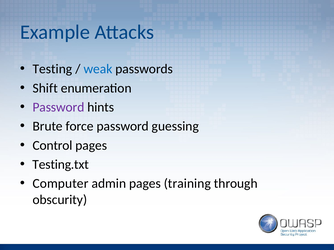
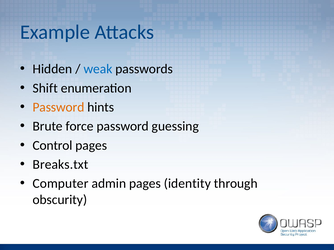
Testing: Testing -> Hidden (52, 69)
Password colour: purple -> orange (58, 107)
Testing.txt: Testing.txt -> Breaks.txt (60, 165)
training: training -> identity (187, 184)
